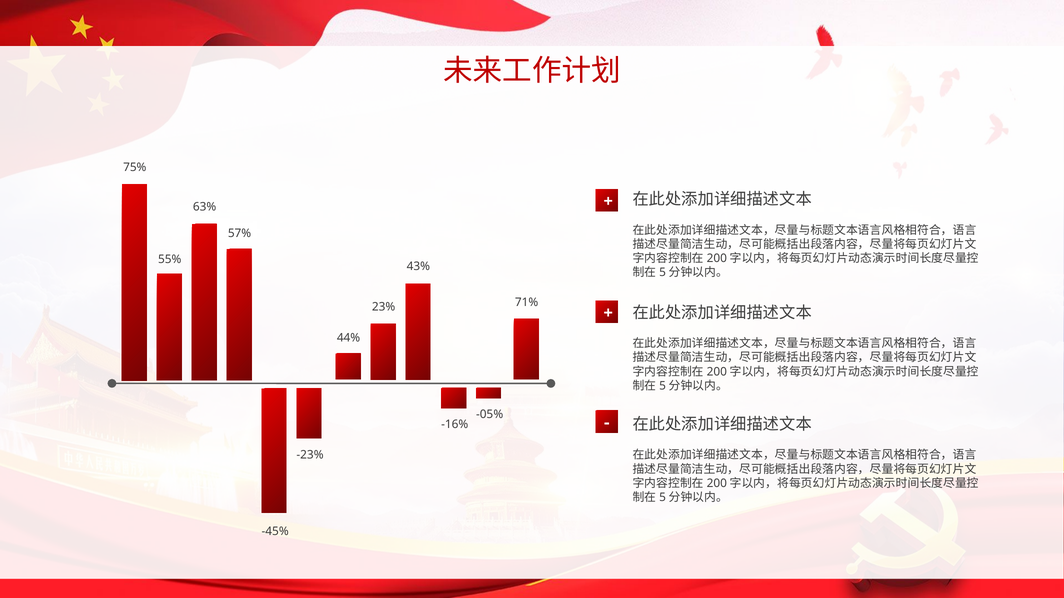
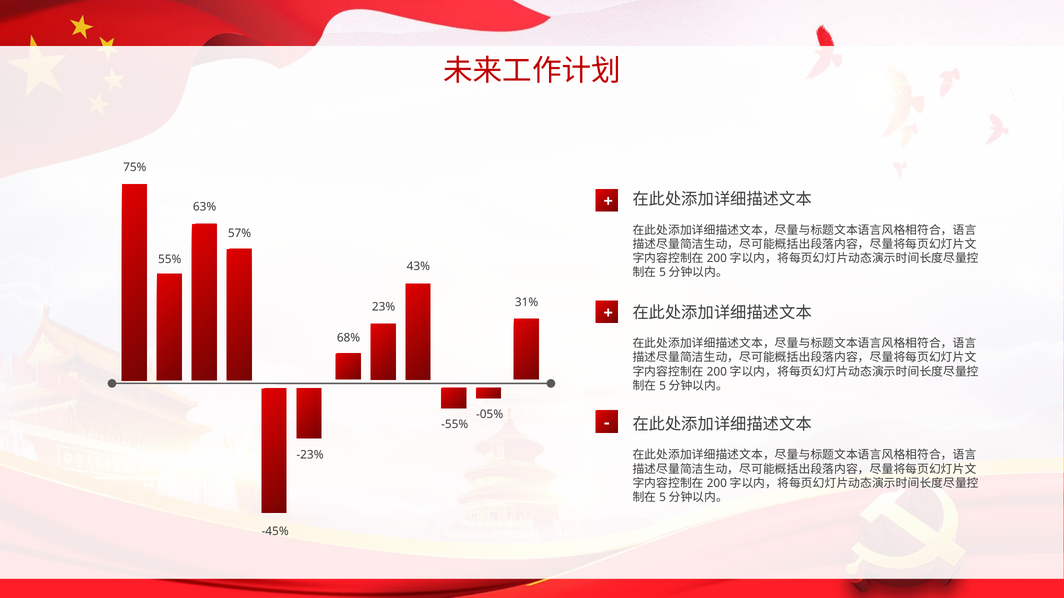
71%: 71% -> 31% (527, 303)
44%: 44% -> 68% (349, 338)
-16%: -16% -> -55% (455, 425)
